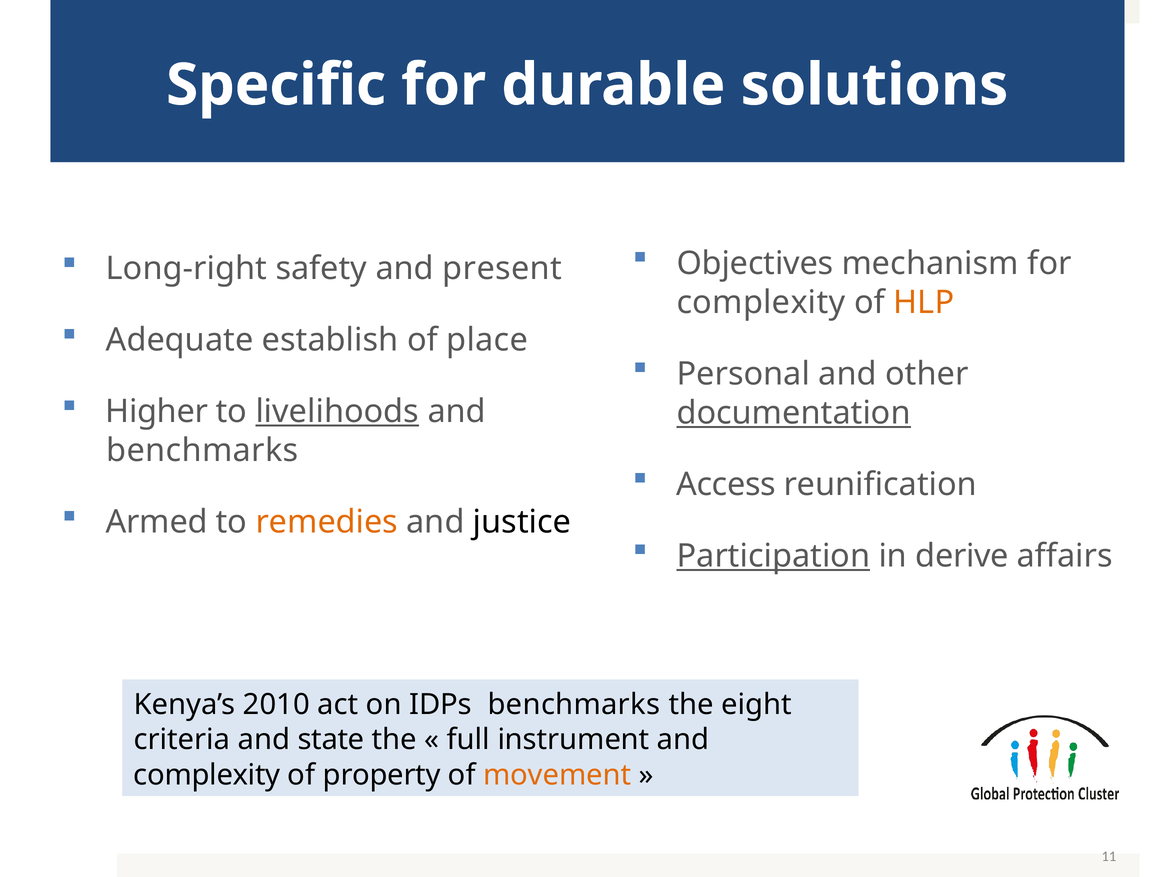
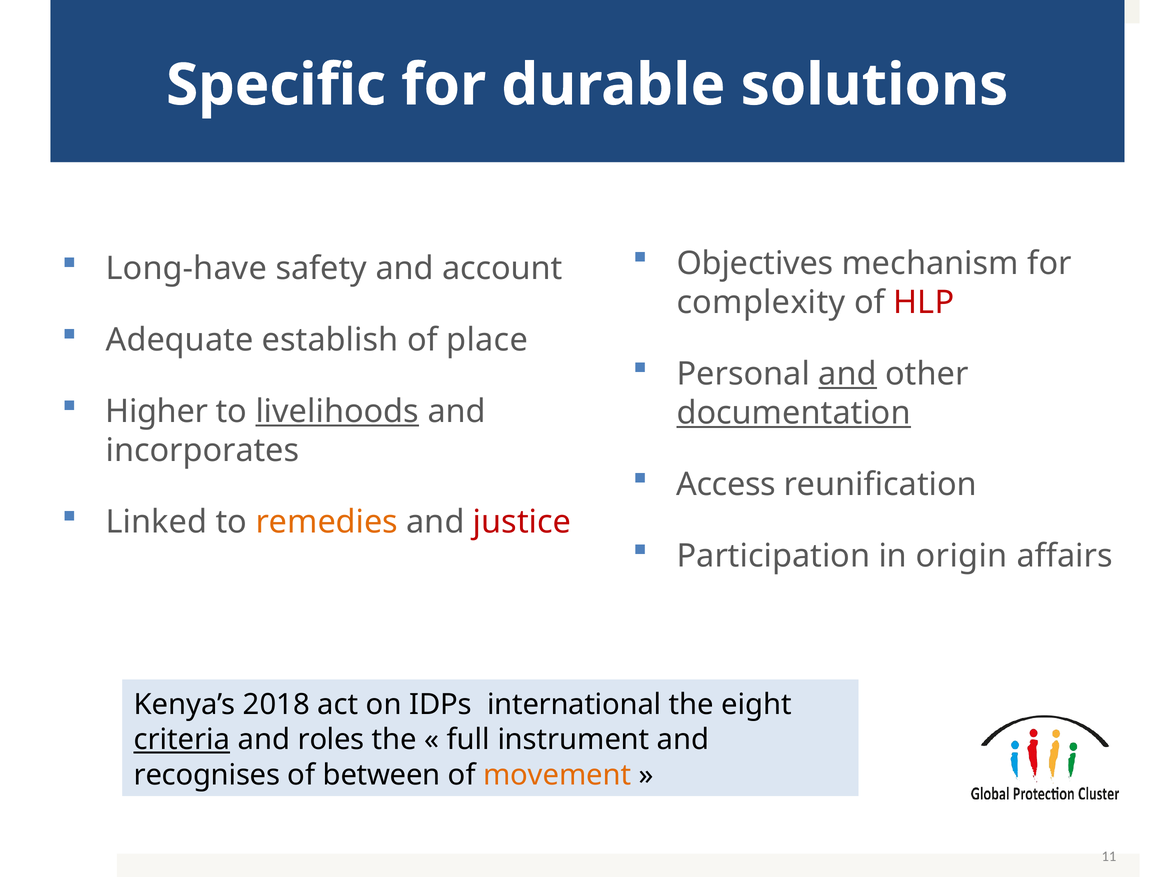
Long-right: Long-right -> Long-have (186, 268)
present: present -> account (502, 268)
HLP colour: orange -> red (924, 302)
and underline: none -> present (848, 374)
benchmarks: benchmarks -> incorporates (203, 451)
Armed: Armed -> Linked (157, 522)
justice colour: black -> red (522, 522)
Participation underline: present -> none (773, 556)
derive: derive -> origin (962, 556)
2010: 2010 -> 2018 (276, 705)
IDPs benchmarks: benchmarks -> international (574, 705)
criteria underline: none -> present (182, 740)
state: state -> roles (331, 740)
complexity: complexity -> recognises (207, 775)
property: property -> between (382, 775)
